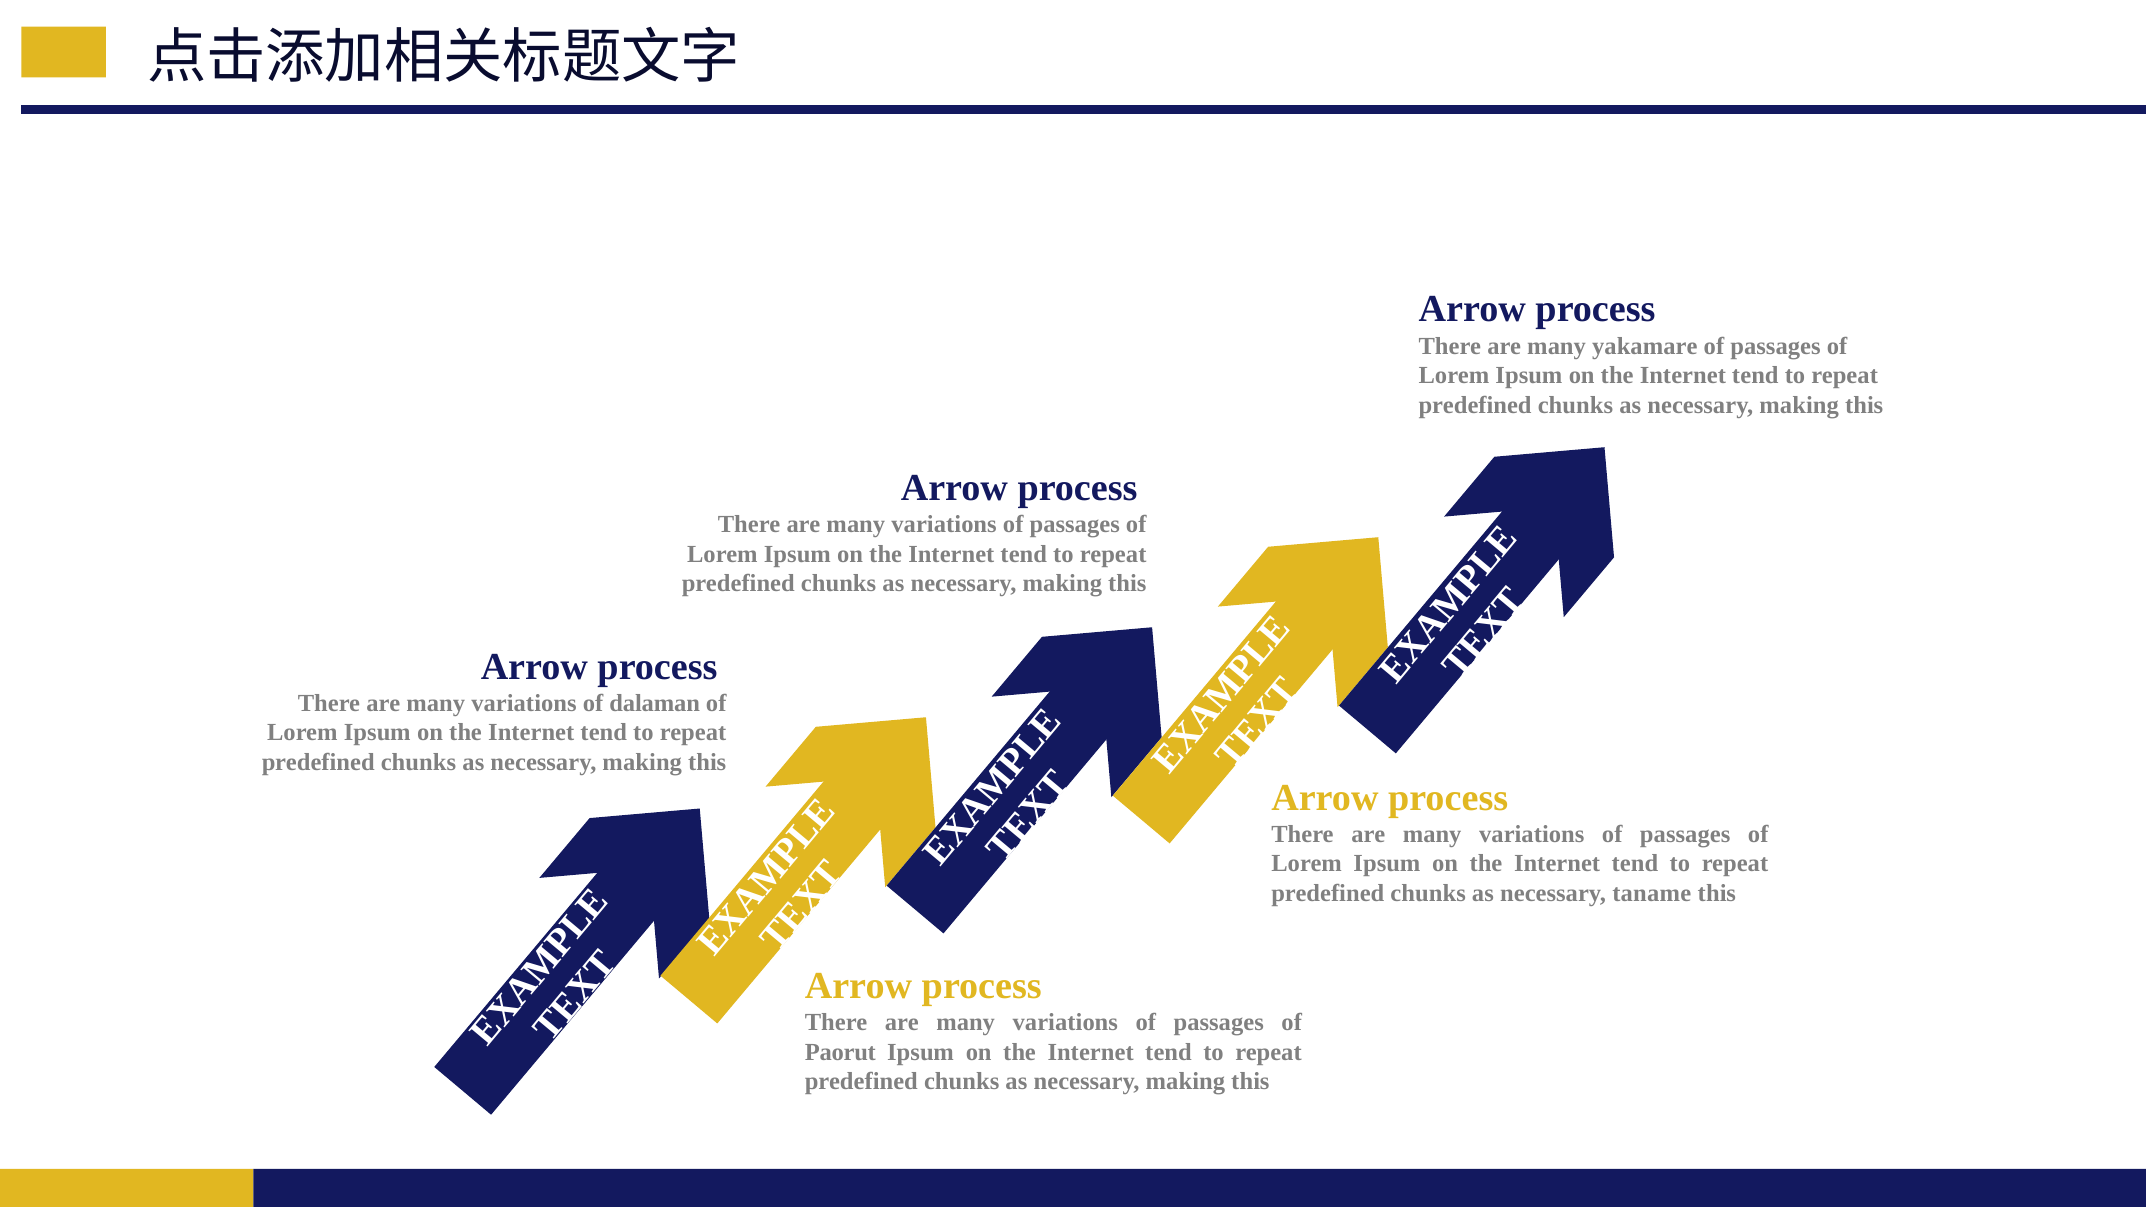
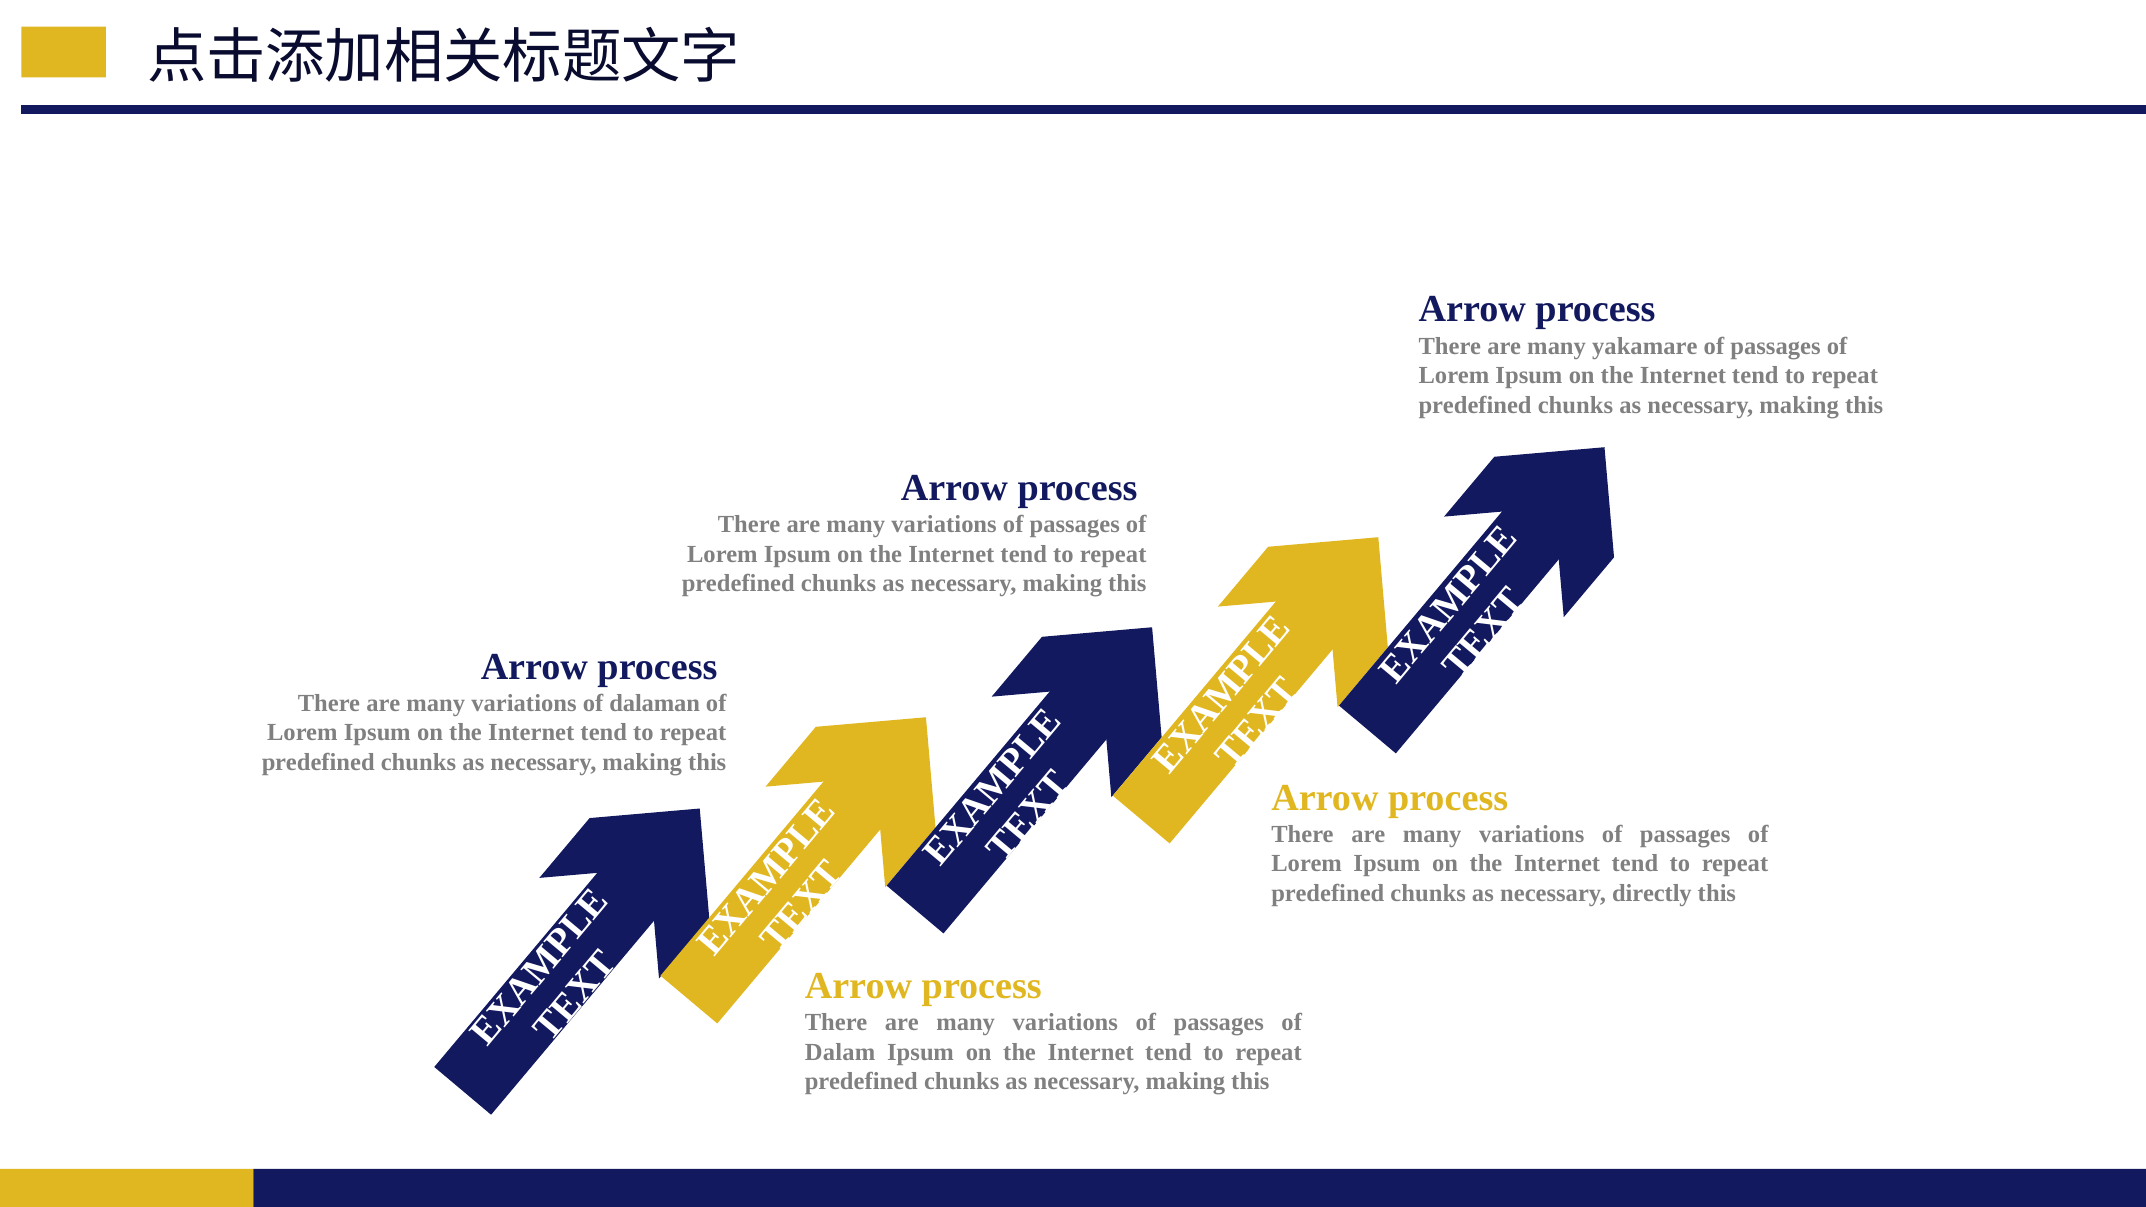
taname: taname -> directly (1652, 893)
Paorut: Paorut -> Dalam (840, 1052)
